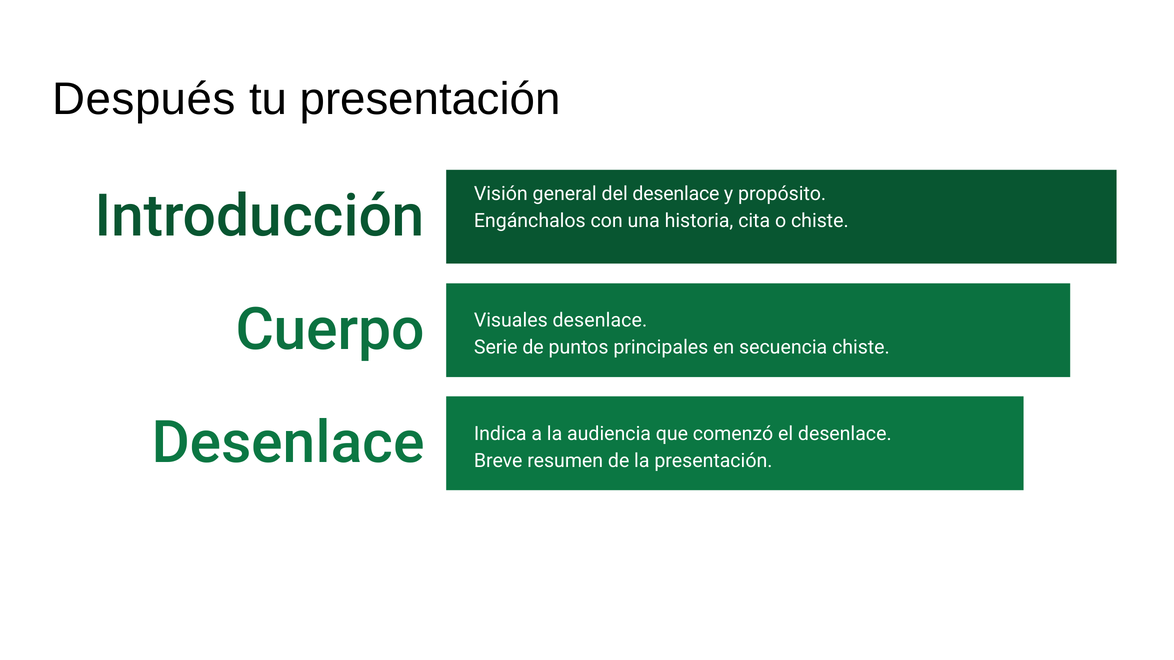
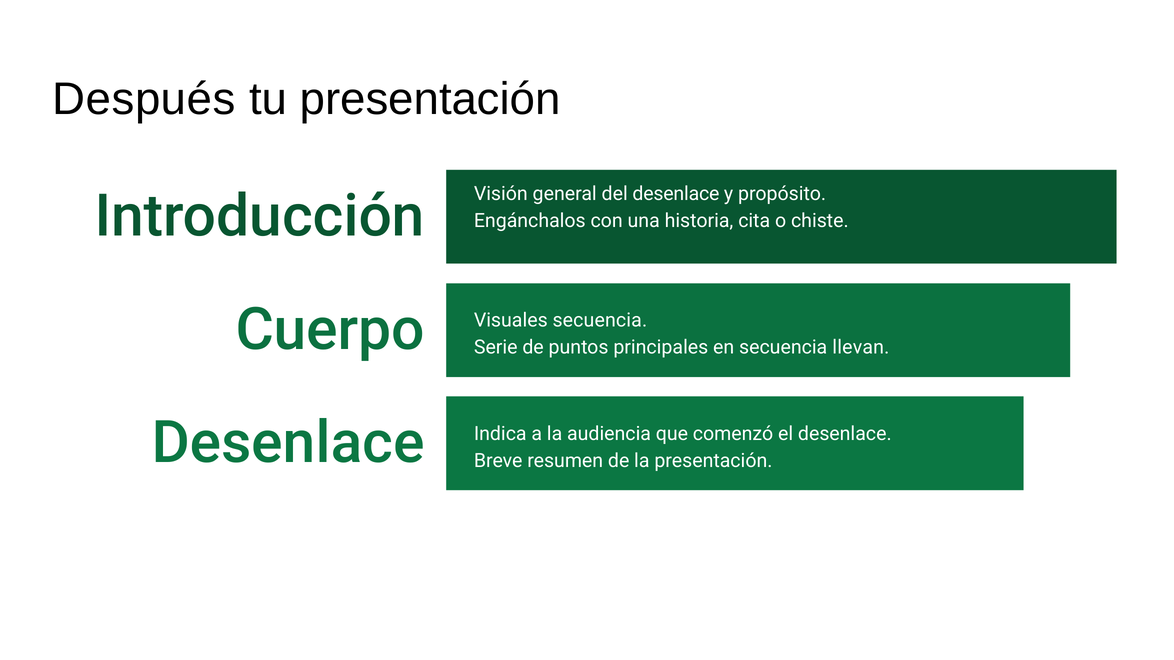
Visuales desenlace: desenlace -> secuencia (600, 321)
secuencia chiste: chiste -> llevan (861, 348)
